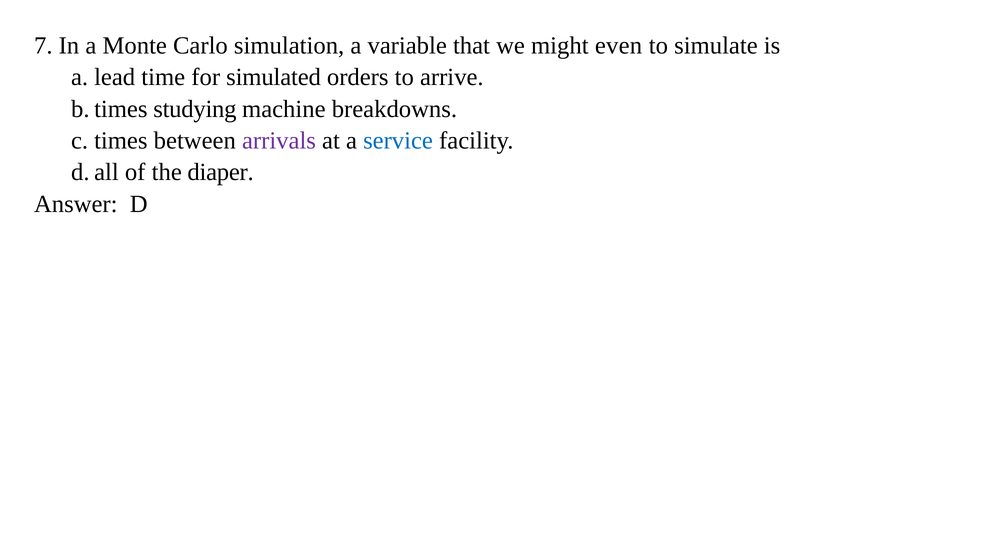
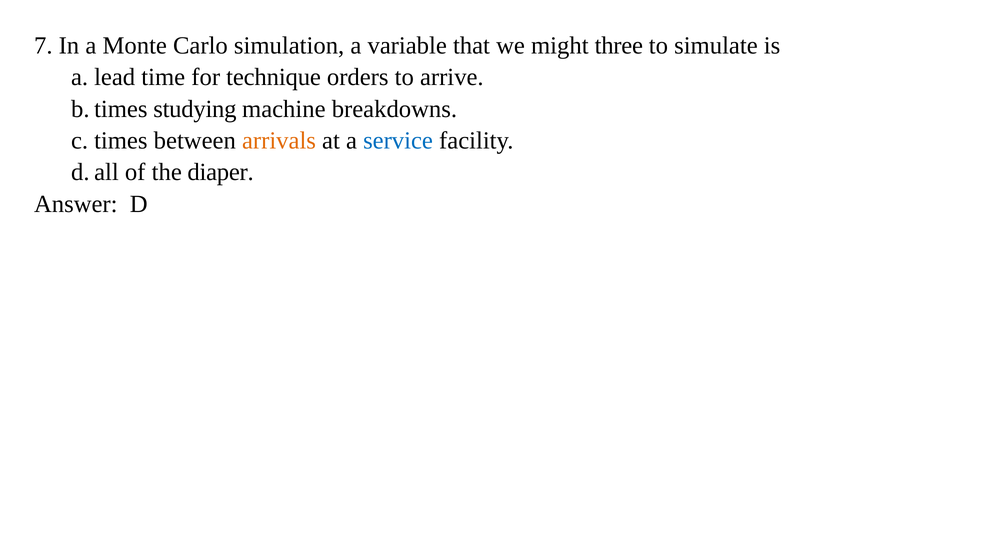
even: even -> three (619, 46)
simulated: simulated -> technique (274, 77)
arrivals colour: purple -> orange (279, 141)
